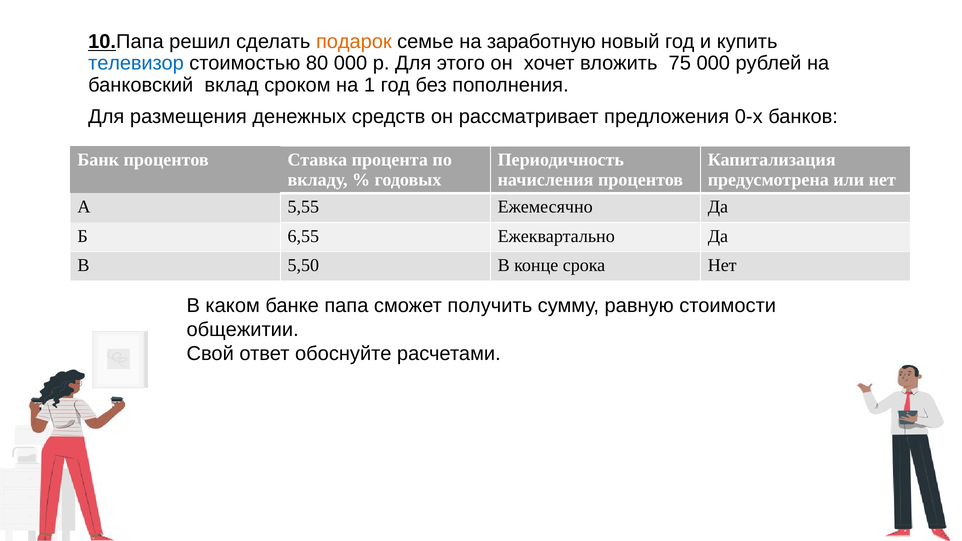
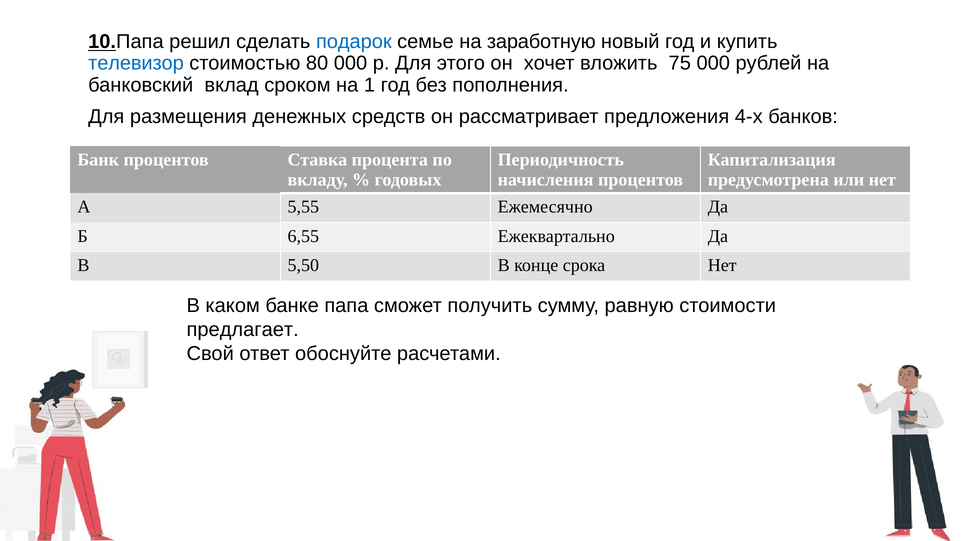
подарок colour: orange -> blue (354, 42)
0-х: 0-х -> 4-х (749, 117)
общежитии: общежитии -> предлагает (243, 330)
